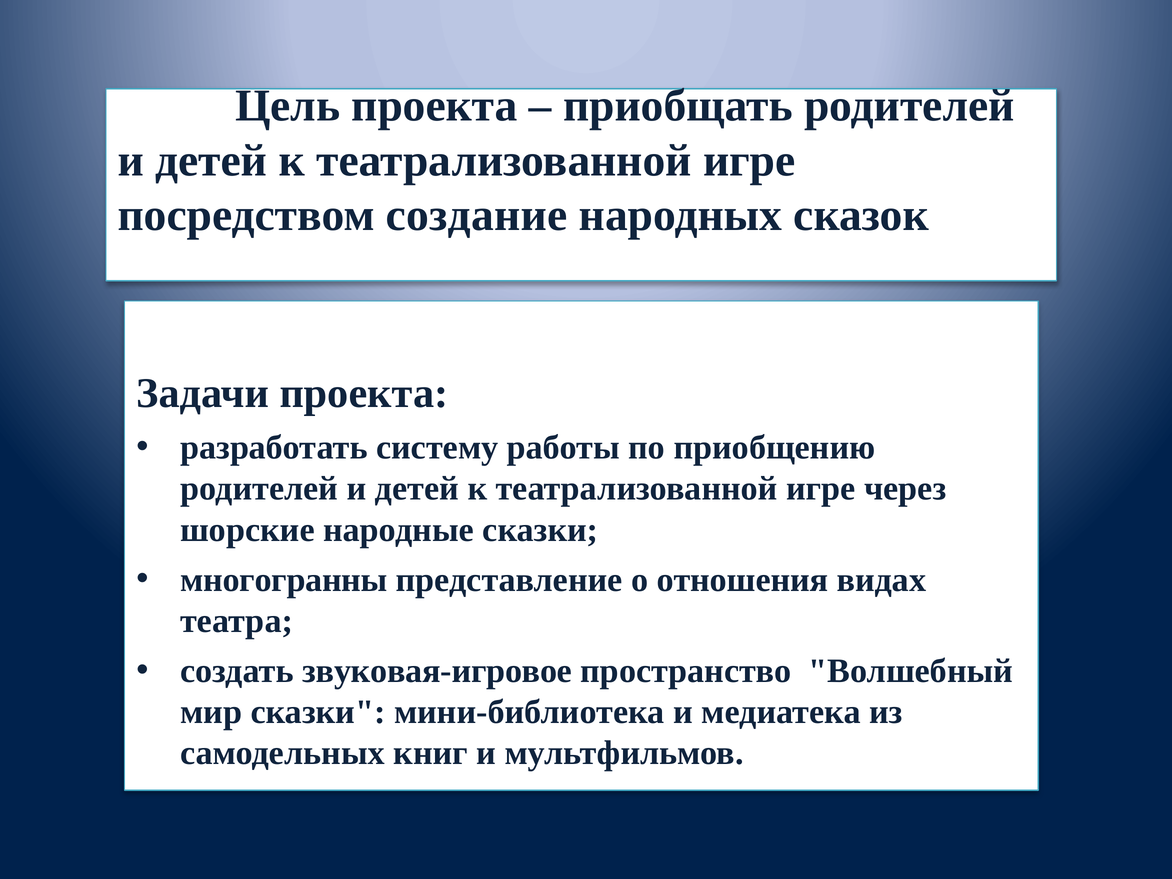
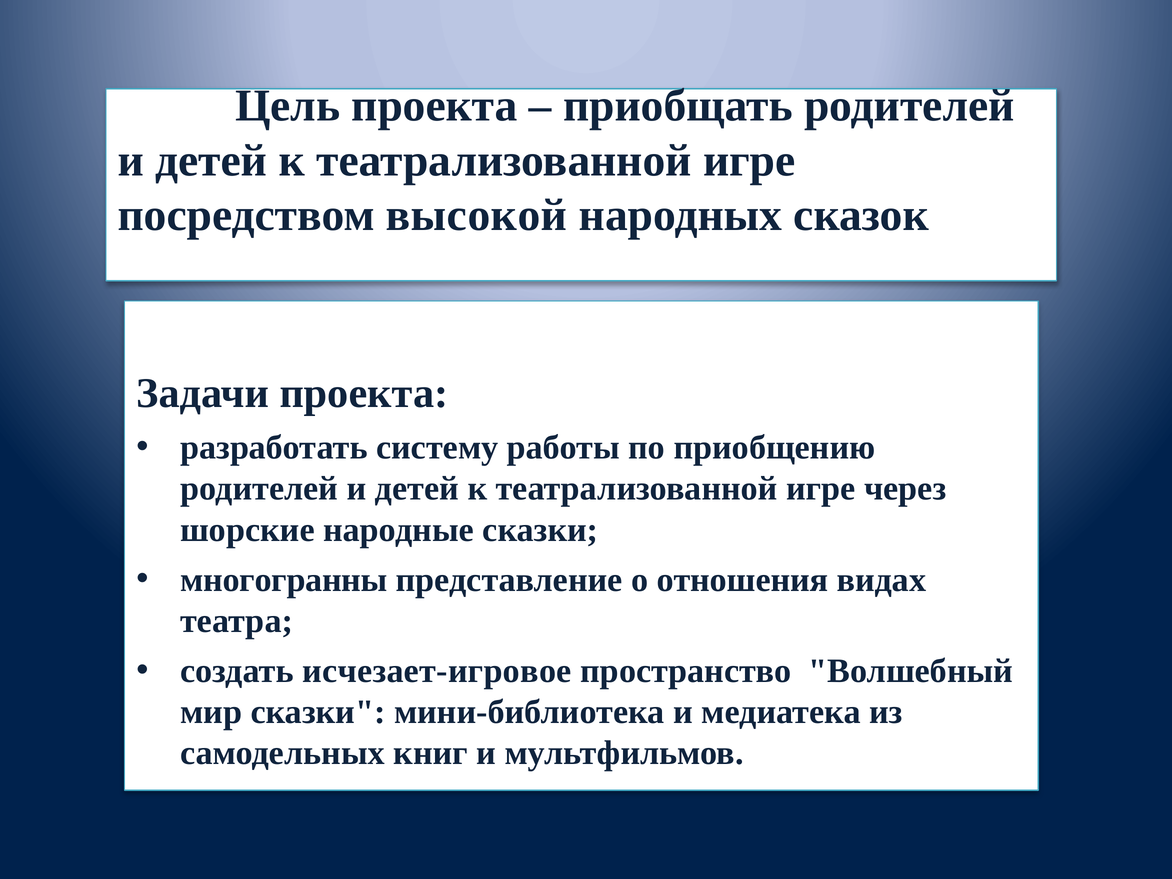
создание: создание -> высокой (476, 215)
звуковая-игровое: звуковая-игровое -> исчезает-игровое (437, 671)
